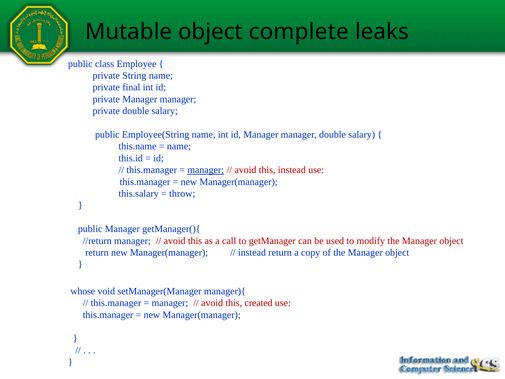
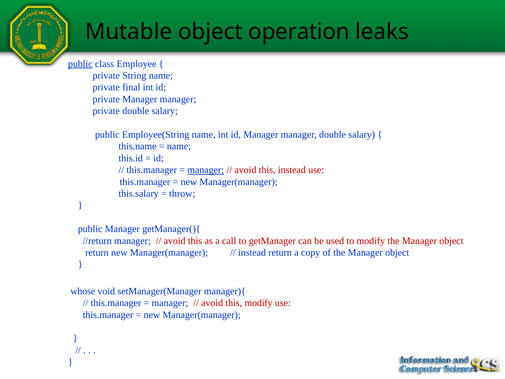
complete: complete -> operation (299, 32)
public underline: none -> present (80, 64)
this created: created -> modify (259, 303)
